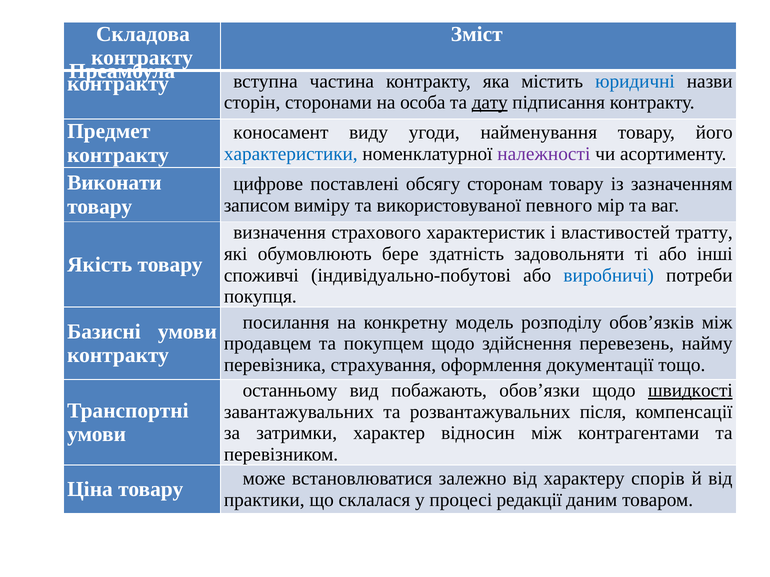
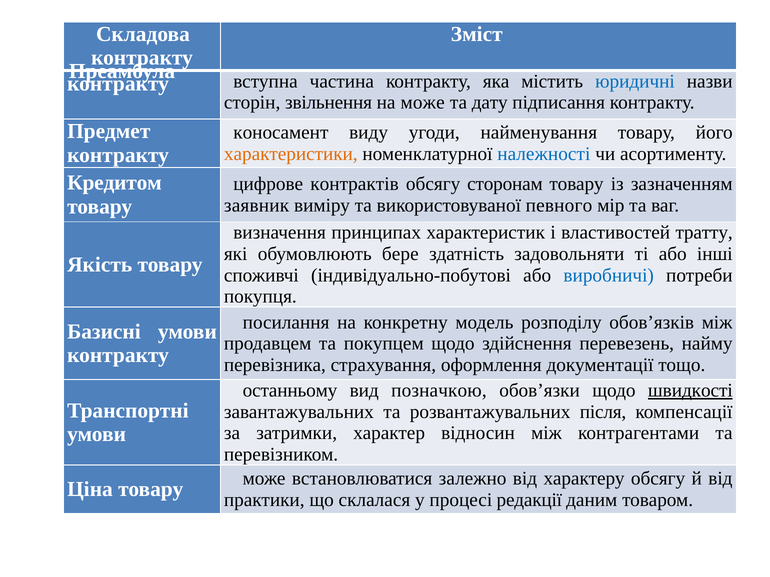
сторонами: сторонами -> звільнення (329, 103)
на особа: особа -> може (423, 103)
дату underline: present -> none (490, 103)
характеристики colour: blue -> orange (291, 154)
належності colour: purple -> blue (544, 154)
Виконати: Виконати -> Кредитом (114, 183)
поставлені: поставлені -> контрактів (355, 184)
записом: записом -> заявник (257, 206)
страхового: страхового -> принципах (376, 233)
побажають: побажають -> позначкою (439, 391)
характеру спорів: спорів -> обсягу (658, 479)
